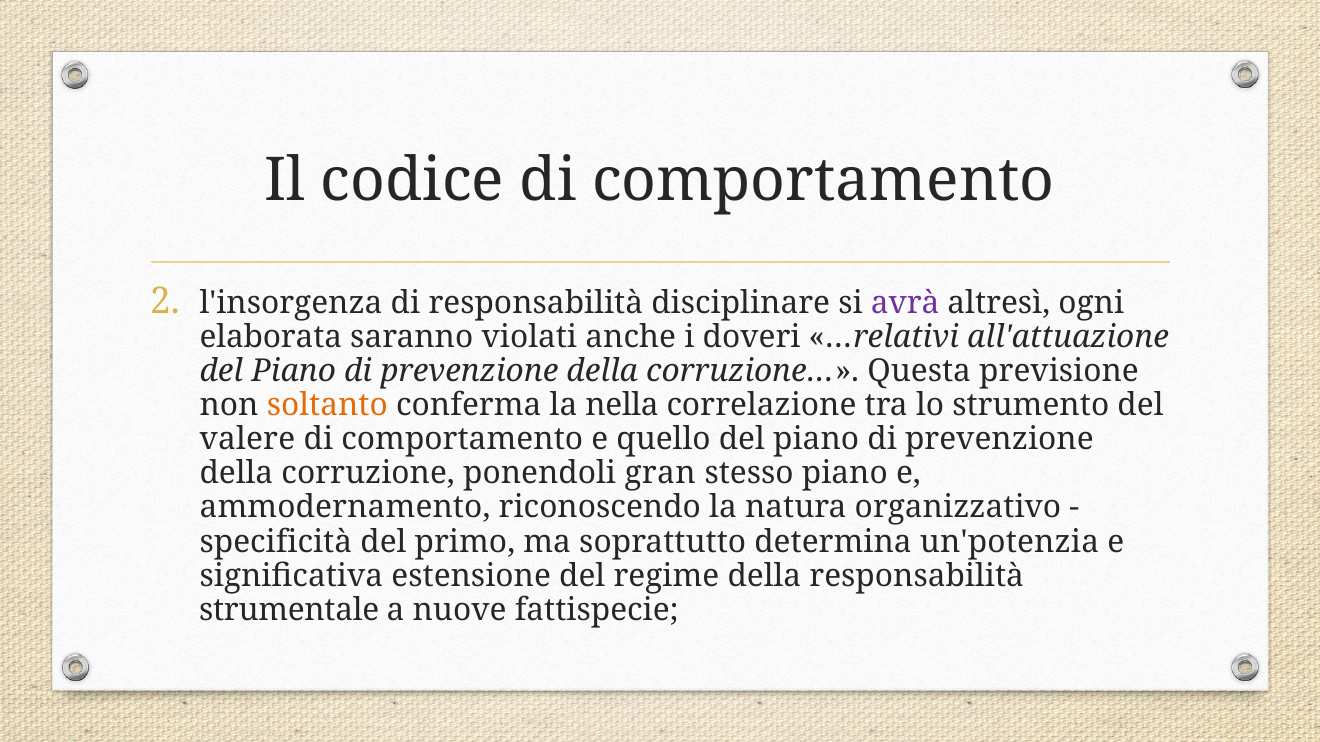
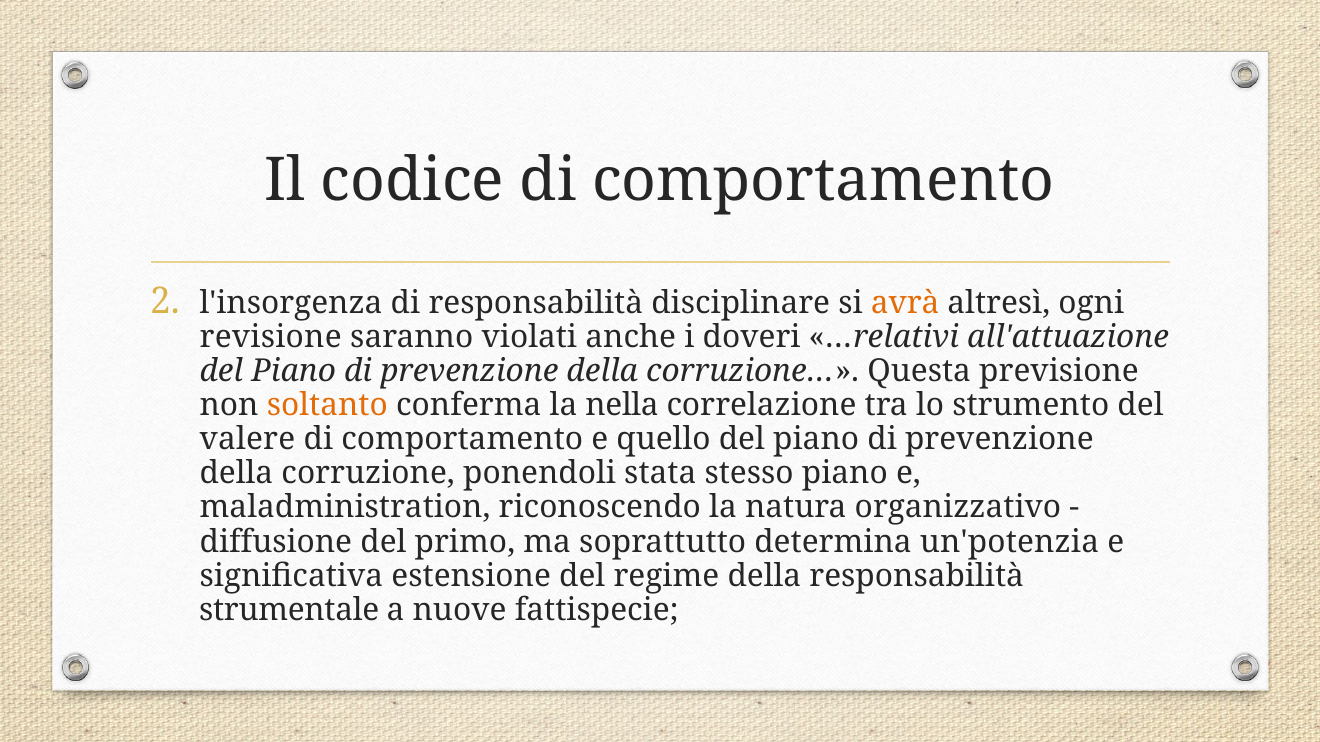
avrà colour: purple -> orange (905, 303)
elaborata: elaborata -> revisione (271, 337)
gran: gran -> stata (660, 474)
ammodernamento: ammodernamento -> maladministration (345, 508)
specificità: specificità -> diffusione (276, 542)
